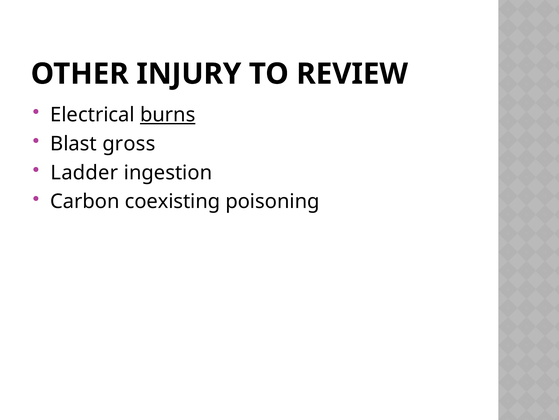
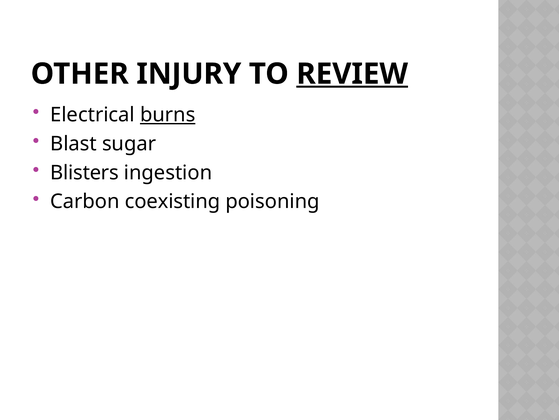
REVIEW underline: none -> present (352, 74)
gross: gross -> sugar (129, 144)
Ladder: Ladder -> Blisters (85, 172)
